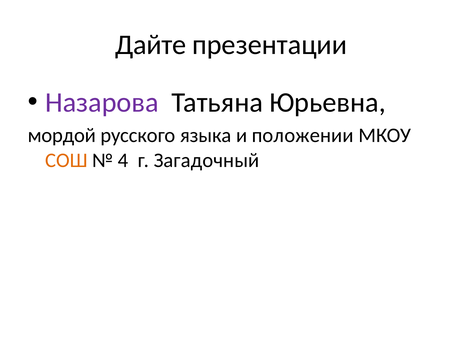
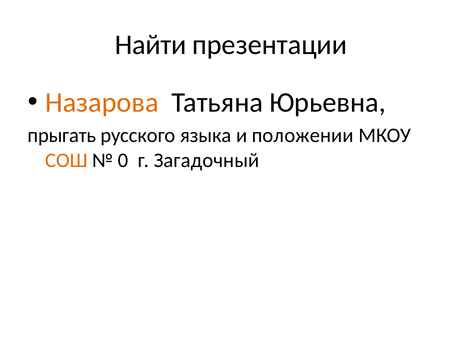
Дайте: Дайте -> Найти (151, 45)
Назарова colour: purple -> orange (102, 102)
мордой: мордой -> прыгать (62, 135)
4: 4 -> 0 (123, 160)
